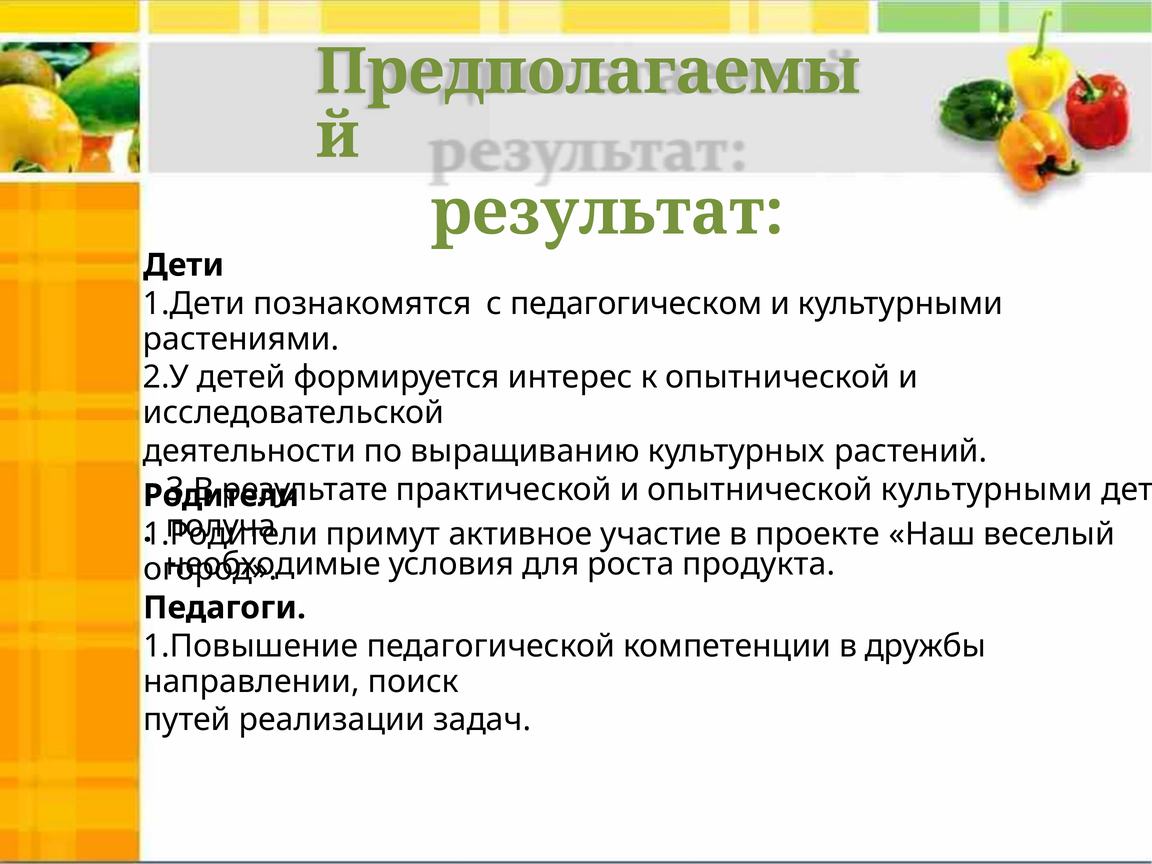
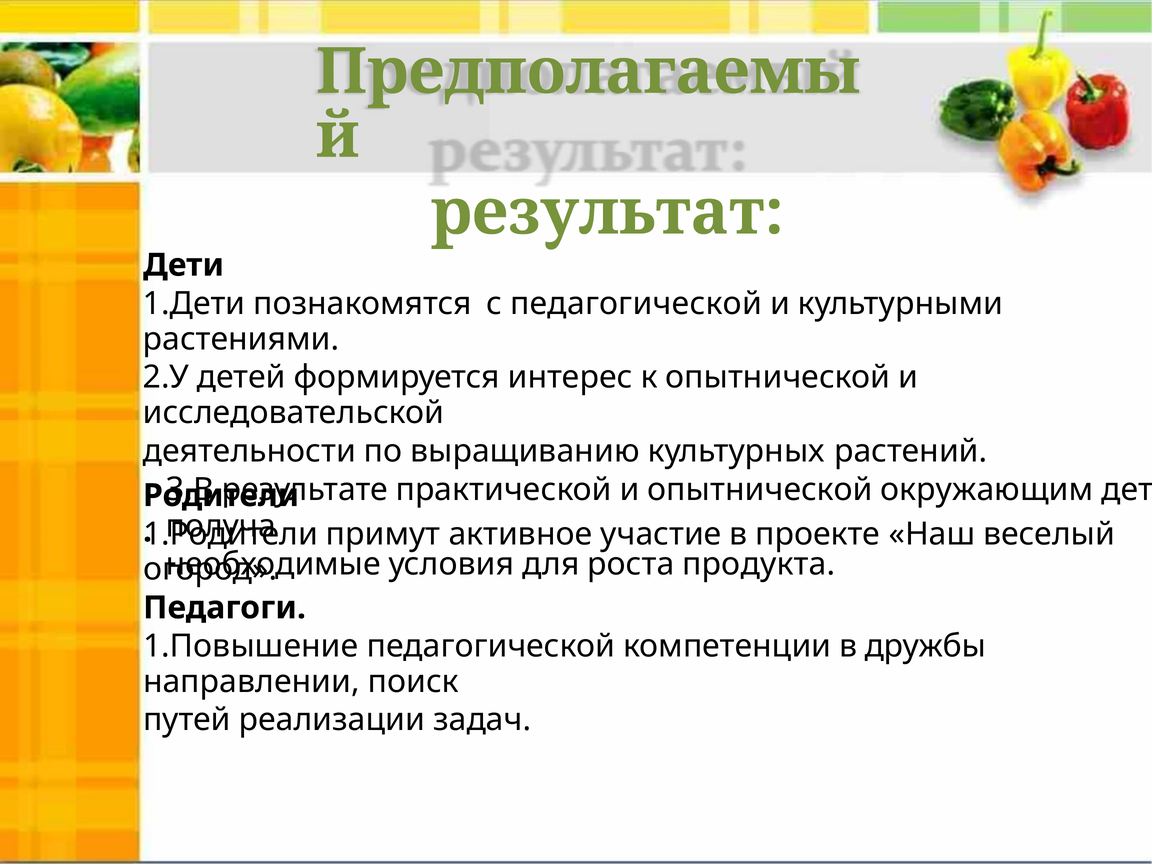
с педагогическом: педагогическом -> педагогической (636, 304)
опытнической культурными: культурными -> окружающим (987, 489)
